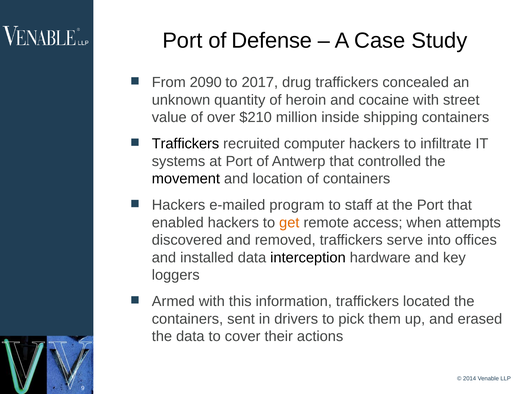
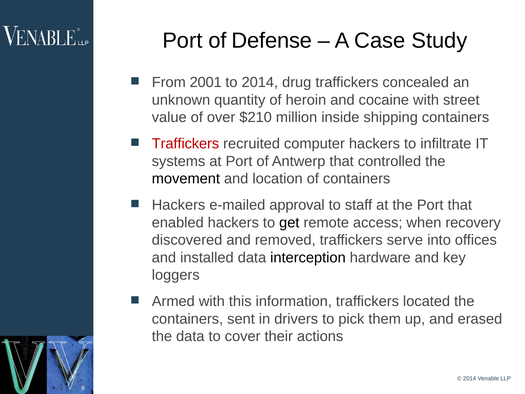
2090: 2090 -> 2001 (206, 82)
to 2017: 2017 -> 2014 (260, 82)
Traffickers colour: black -> red (185, 144)
program: program -> approval (297, 205)
get colour: orange -> black (289, 222)
attempts: attempts -> recovery (473, 222)
